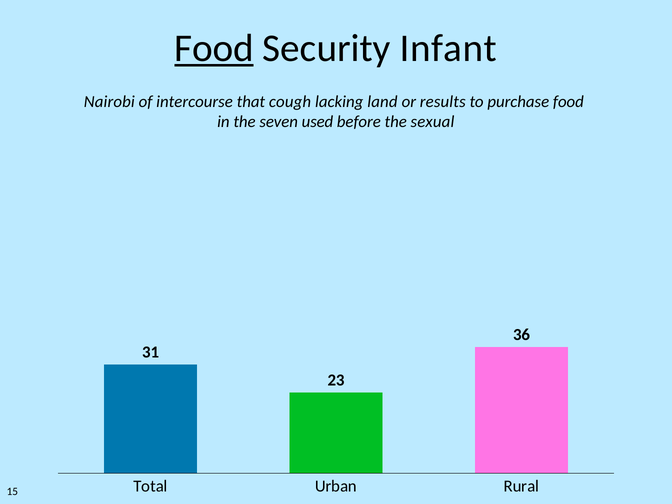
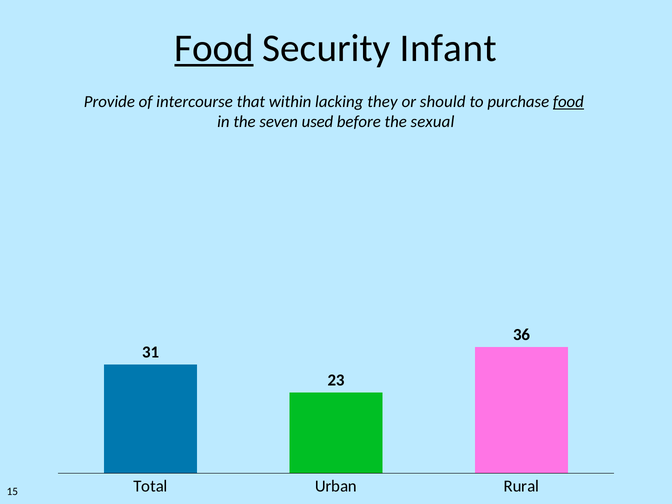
Nairobi: Nairobi -> Provide (109, 102)
cough: cough -> within (290, 102)
land: land -> they (382, 102)
results: results -> should (443, 102)
food underline: none -> present (568, 102)
